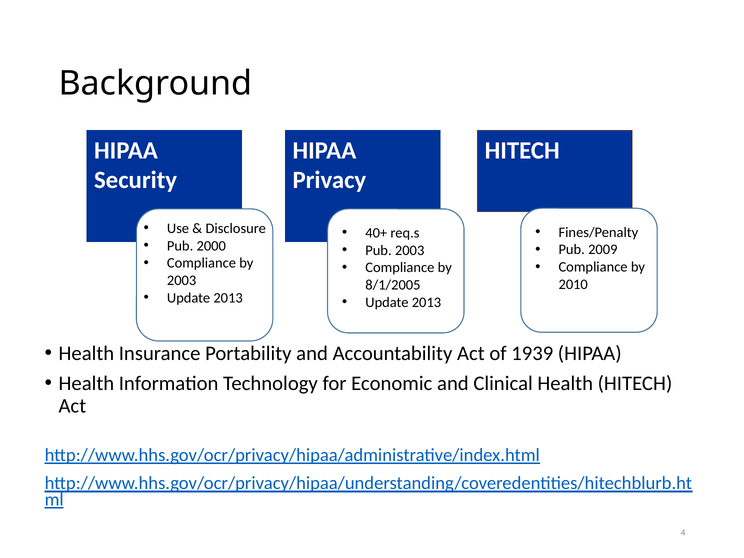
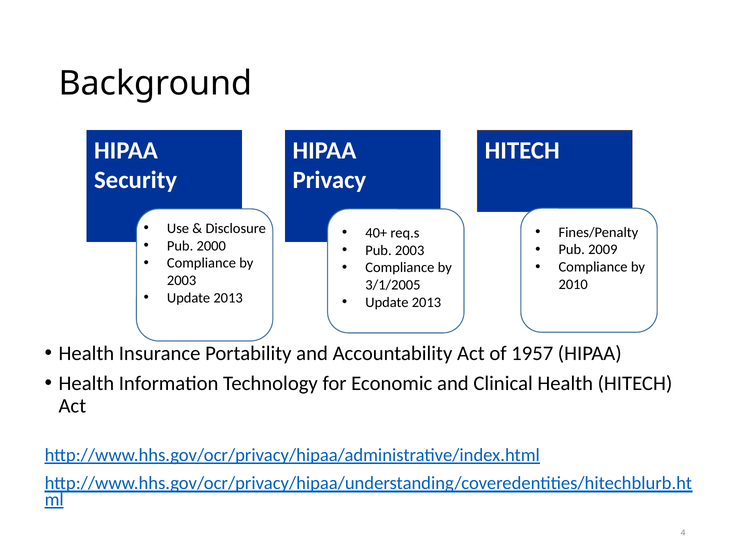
8/1/2005: 8/1/2005 -> 3/1/2005 (393, 285)
1939: 1939 -> 1957 (532, 353)
